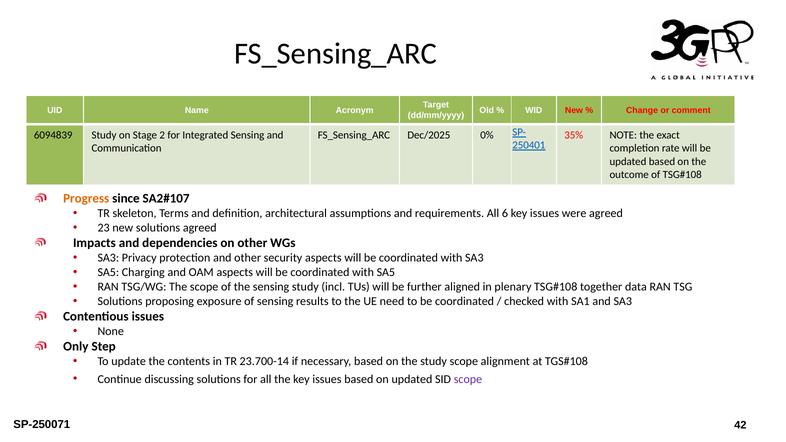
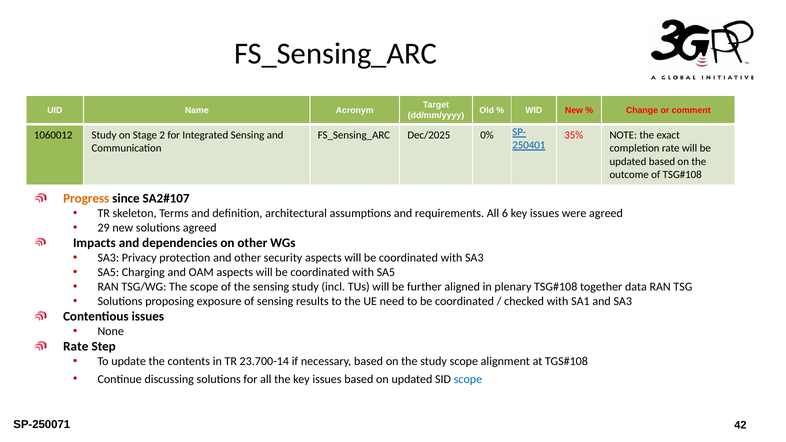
6094839: 6094839 -> 1060012 (53, 135)
23: 23 -> 29 (104, 228)
Only: Only -> Rate (76, 347)
scope colour: purple -> blue (468, 379)
